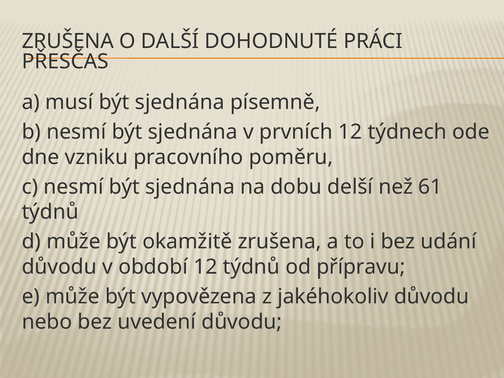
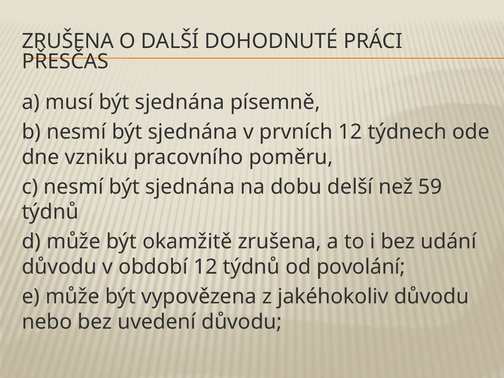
61: 61 -> 59 (430, 187)
přípravu: přípravu -> povolání (361, 267)
